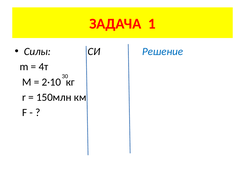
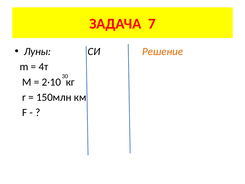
1: 1 -> 7 (152, 24)
Силы: Силы -> Луны (37, 51)
Решение colour: blue -> orange (163, 51)
